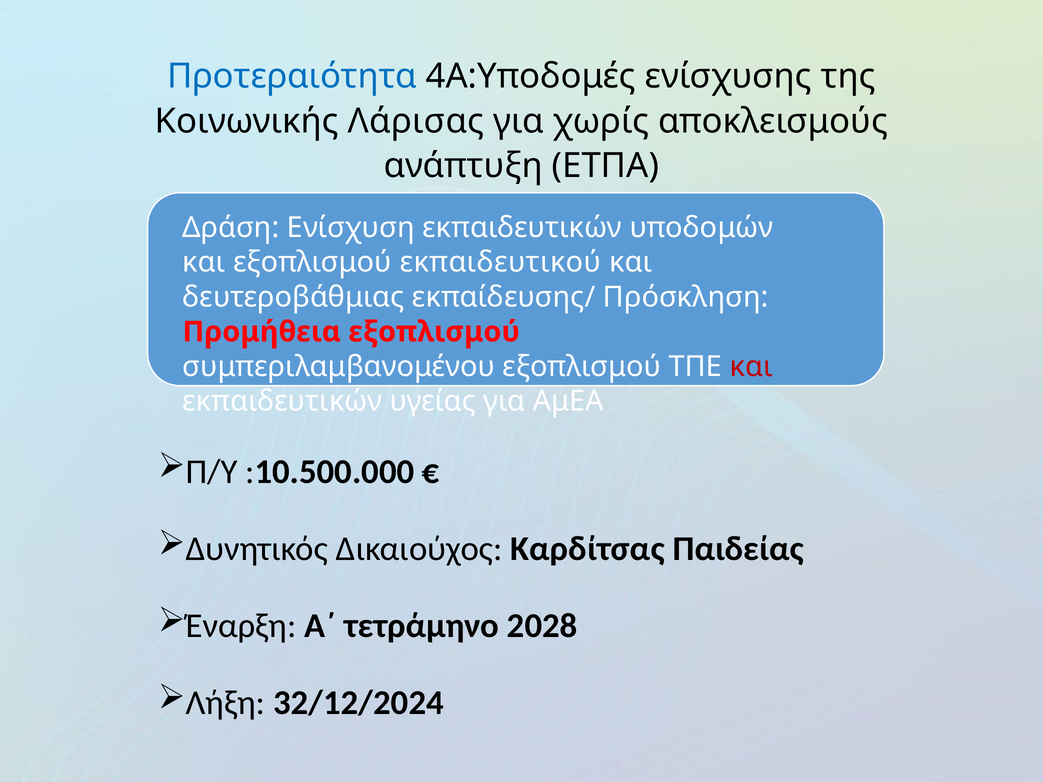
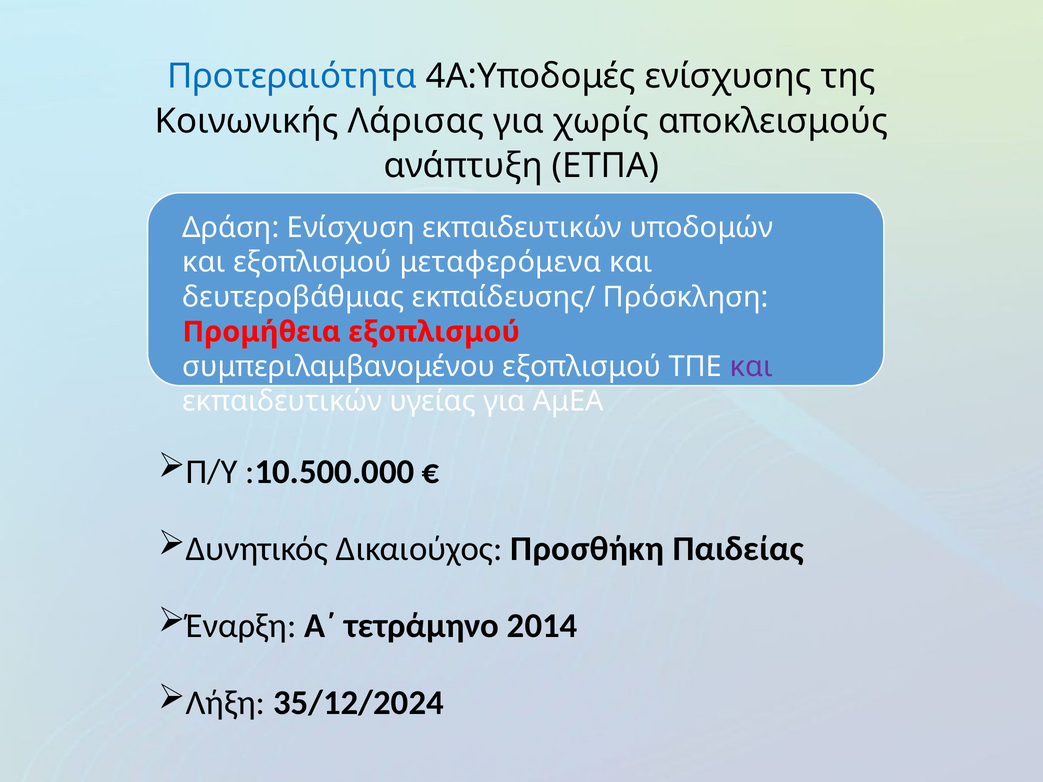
εκπαιδευτικού: εκπαιδευτικού -> μεταφερόμενα (500, 262)
και colour: red -> purple (751, 367)
Καρδίτσας: Καρδίτσας -> Προσθήκη (587, 549)
2028: 2028 -> 2014 (542, 626)
32/12/2024: 32/12/2024 -> 35/12/2024 (358, 703)
